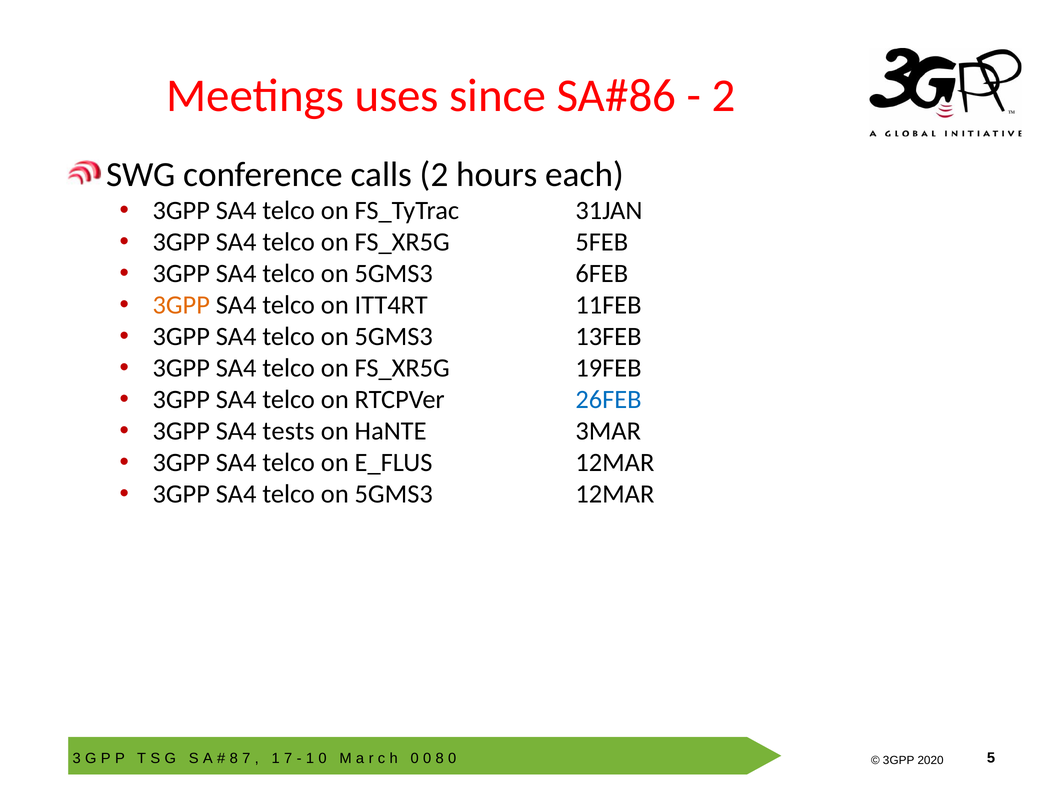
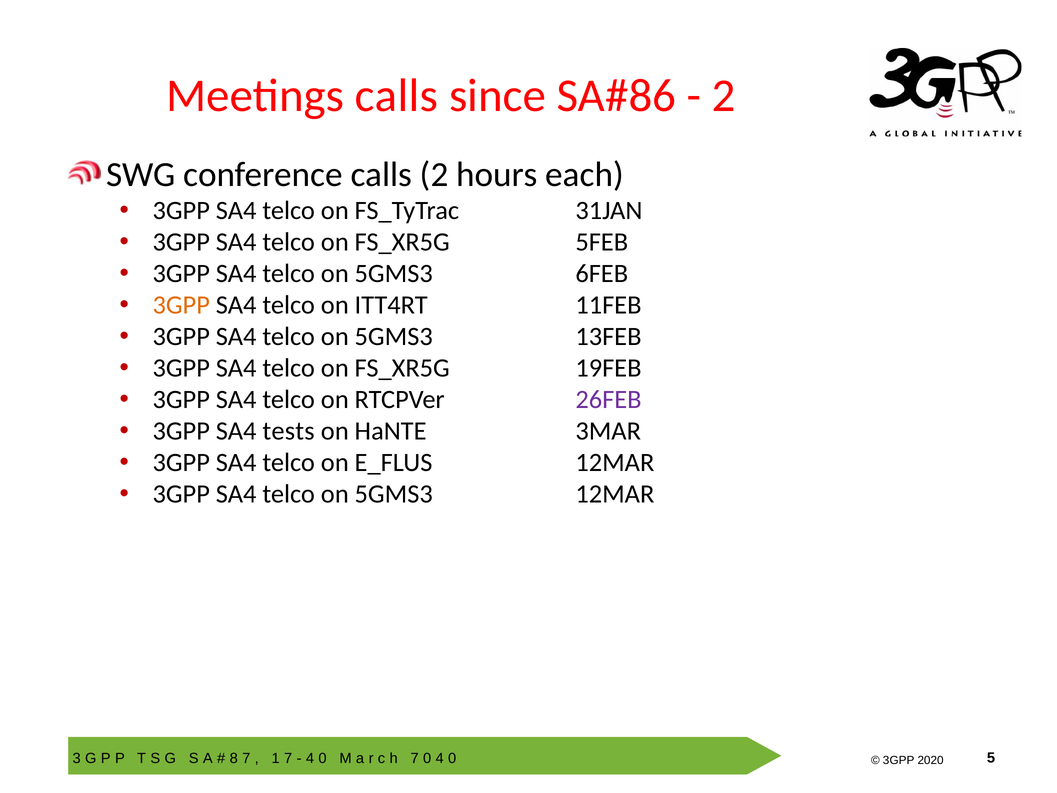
Meetings uses: uses -> calls (396, 96)
26FEB colour: blue -> purple (608, 399)
1: 1 -> 4 (310, 758)
0: 0 -> 7 (415, 758)
8: 8 -> 4 (440, 758)
